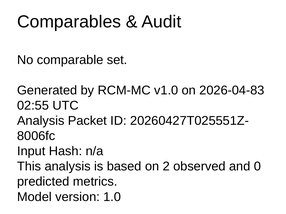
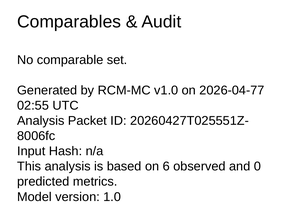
2026-04-83: 2026-04-83 -> 2026-04-77 (232, 90)
2: 2 -> 6 (166, 167)
